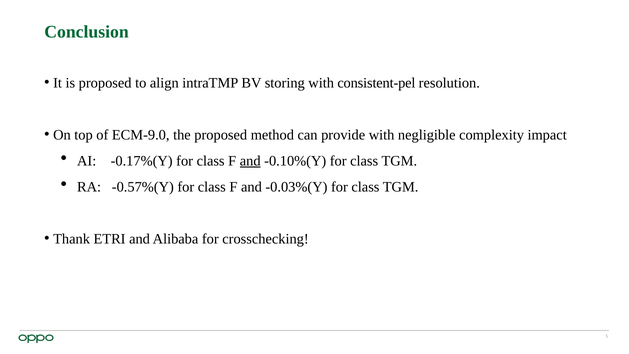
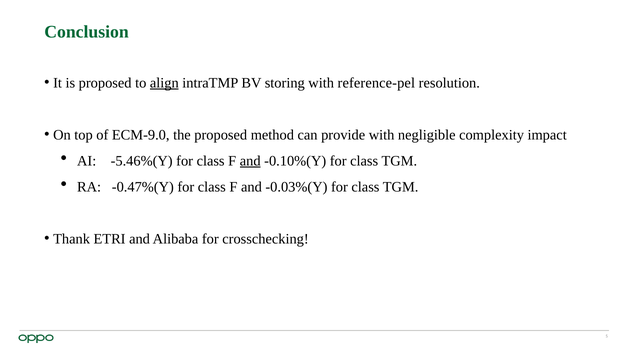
align underline: none -> present (164, 83)
consistent-pel: consistent-pel -> reference-pel (376, 83)
-0.17%(Y: -0.17%(Y -> -5.46%(Y (142, 161)
-0.57%(Y: -0.57%(Y -> -0.47%(Y (143, 187)
